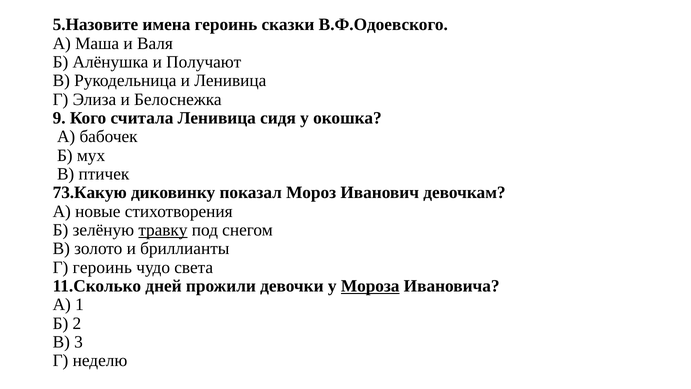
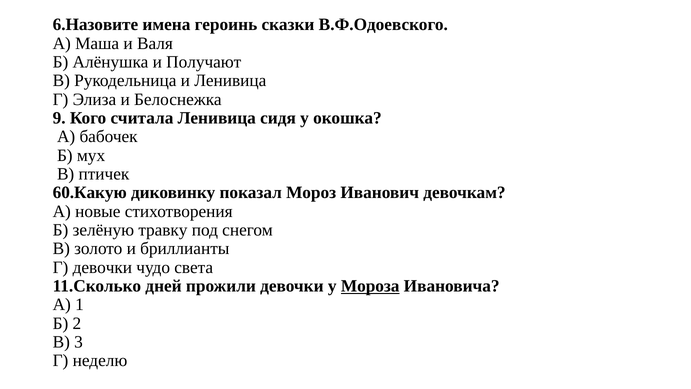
5.Назовите: 5.Назовите -> 6.Назовите (95, 25)
73.Какую: 73.Какую -> 60.Какую (90, 193)
травку underline: present -> none (163, 230)
Г героинь: героинь -> девочки (102, 267)
